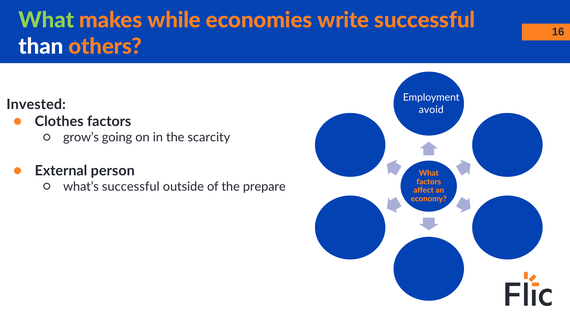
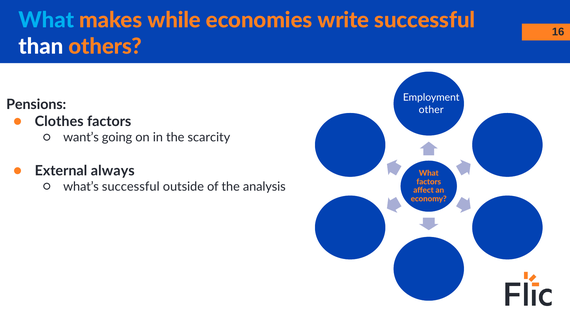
What colour: light green -> light blue (46, 20)
Invested: Invested -> Pensions (36, 105)
avoid: avoid -> other (431, 110)
grow’s: grow’s -> want’s (81, 138)
person: person -> always (113, 171)
prepare: prepare -> analysis (264, 187)
